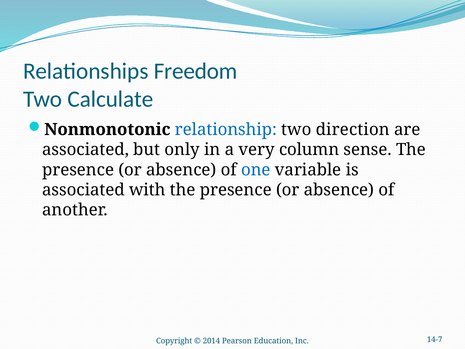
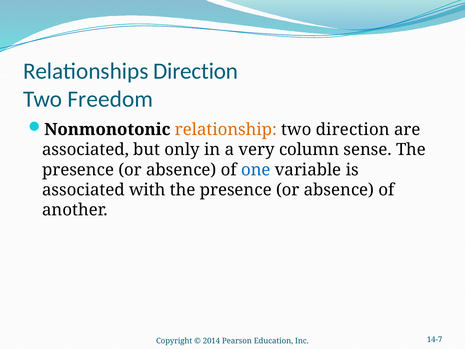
Relationships Freedom: Freedom -> Direction (196, 71)
Calculate: Calculate -> Freedom (110, 99)
relationship colour: blue -> orange (226, 129)
